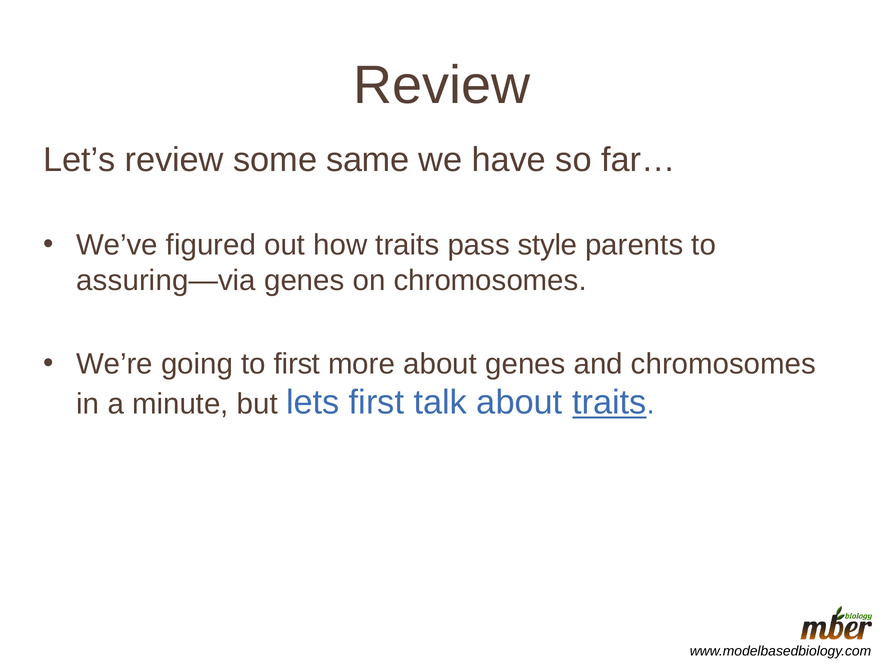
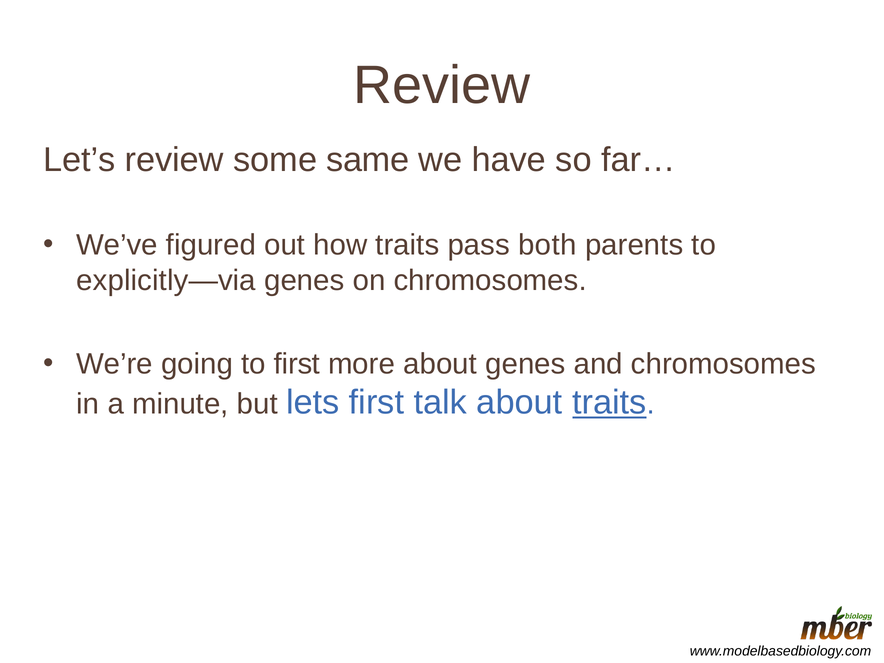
style: style -> both (547, 245)
assuring—via: assuring—via -> explicitly—via (166, 280)
